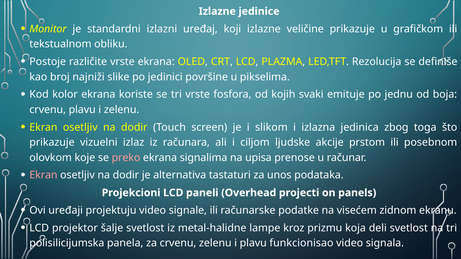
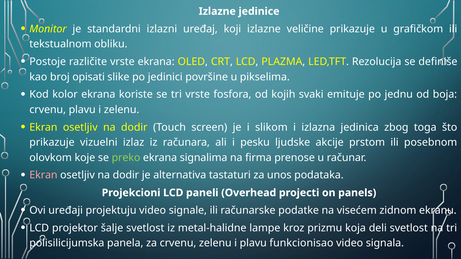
najniži: najniži -> opisati (89, 77)
ciljom: ciljom -> pesku (255, 143)
preko colour: pink -> light green (126, 158)
upisa: upisa -> firma (258, 158)
